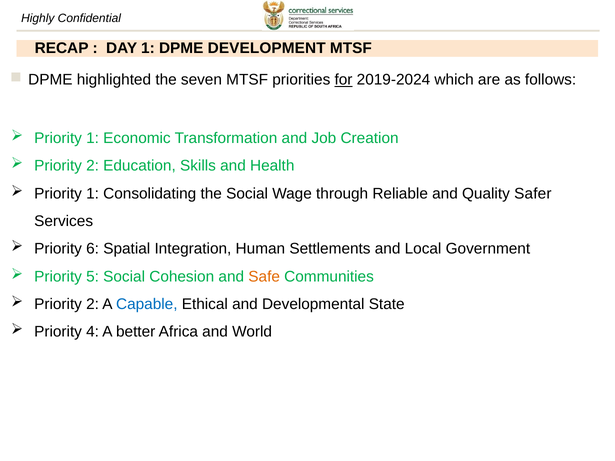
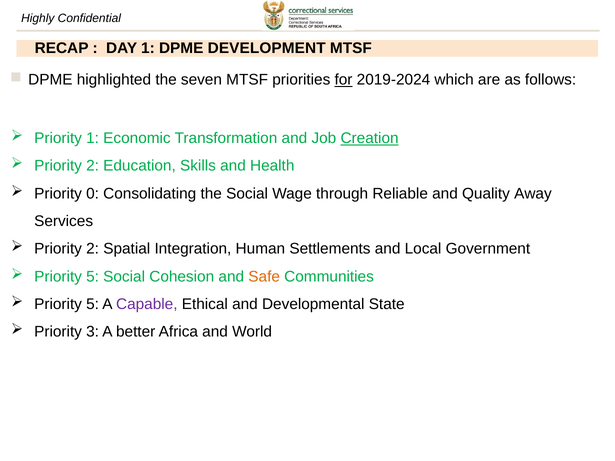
Creation underline: none -> present (370, 138)
1: 1 -> 0 (93, 194)
Safer: Safer -> Away (533, 194)
6: 6 -> 2 (93, 249)
2: 2 -> 5 (93, 304)
Capable colour: blue -> purple (147, 304)
4: 4 -> 3 (93, 332)
